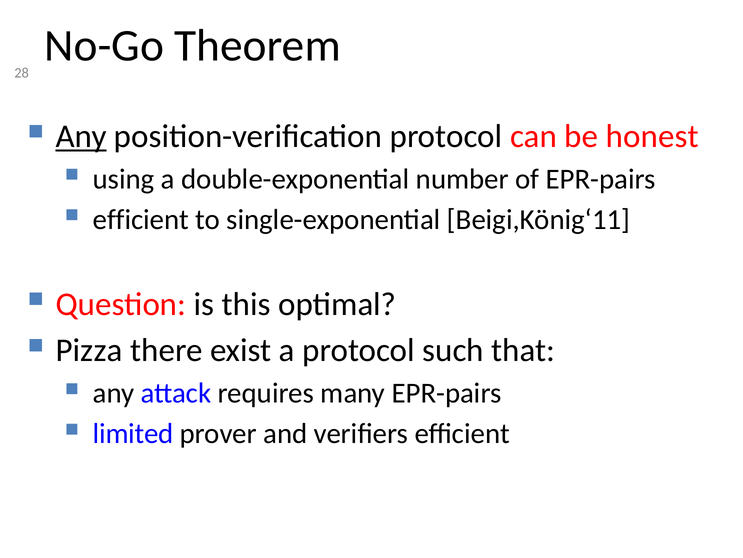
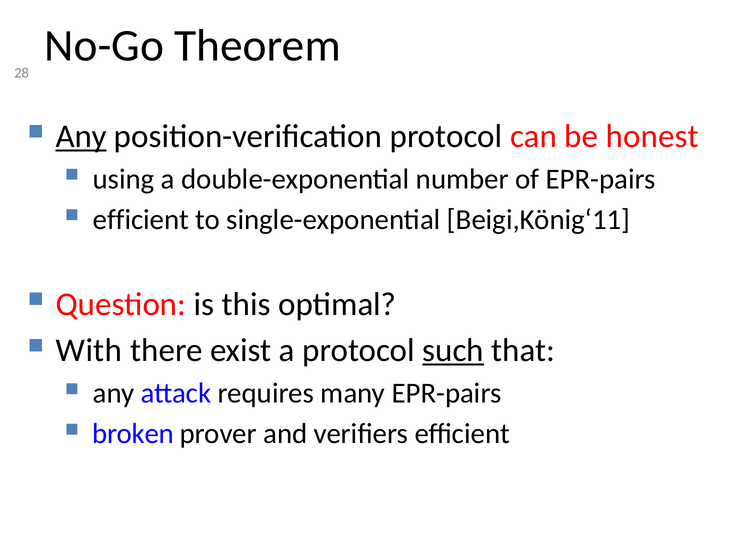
Pizza: Pizza -> With (89, 350)
such underline: none -> present (453, 350)
limited: limited -> broken (133, 433)
